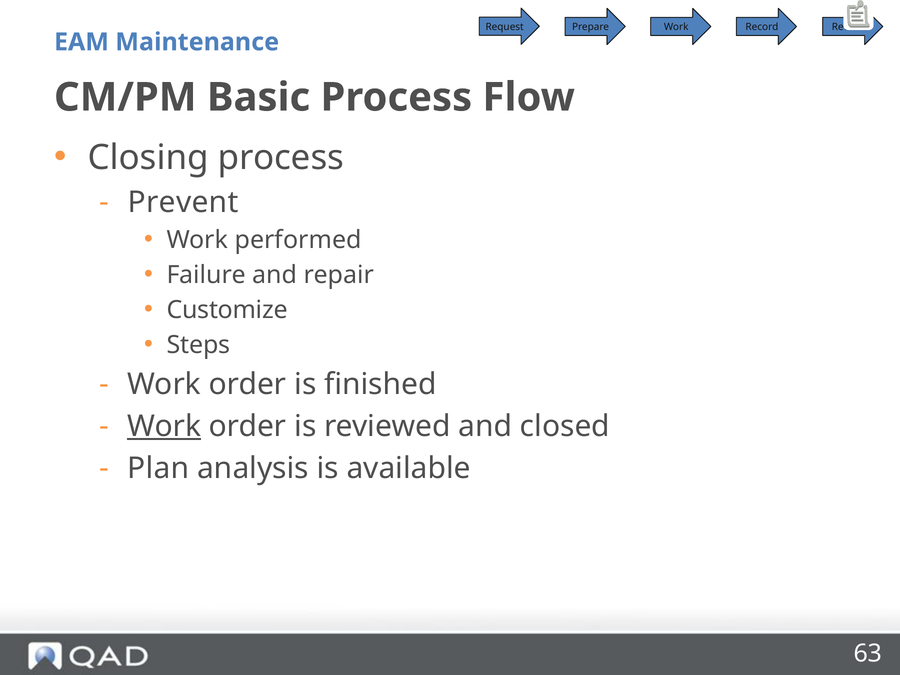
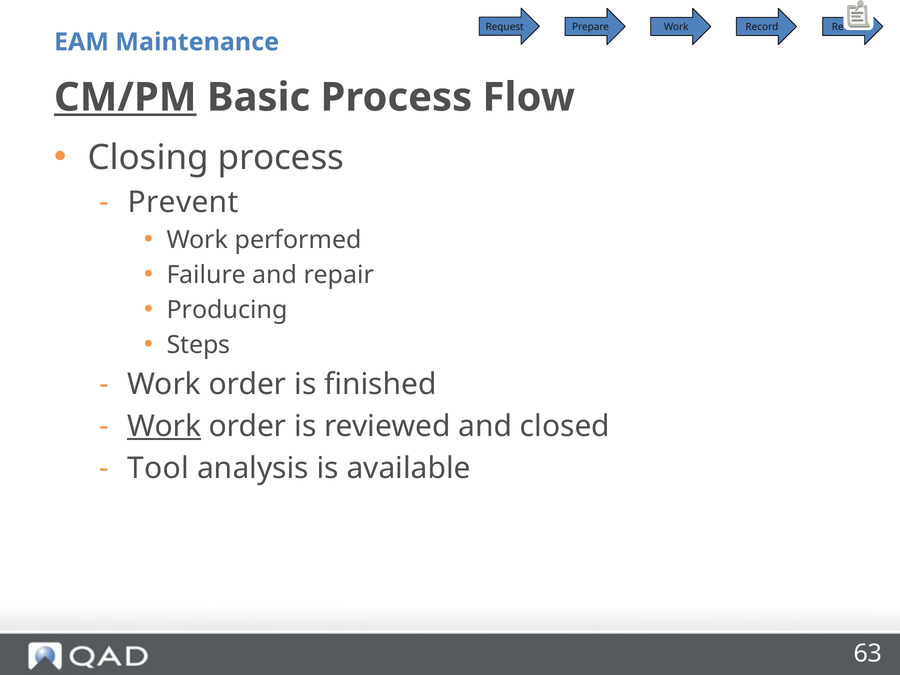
CM/PM underline: none -> present (125, 97)
Customize: Customize -> Producing (227, 310)
Plan: Plan -> Tool (158, 468)
